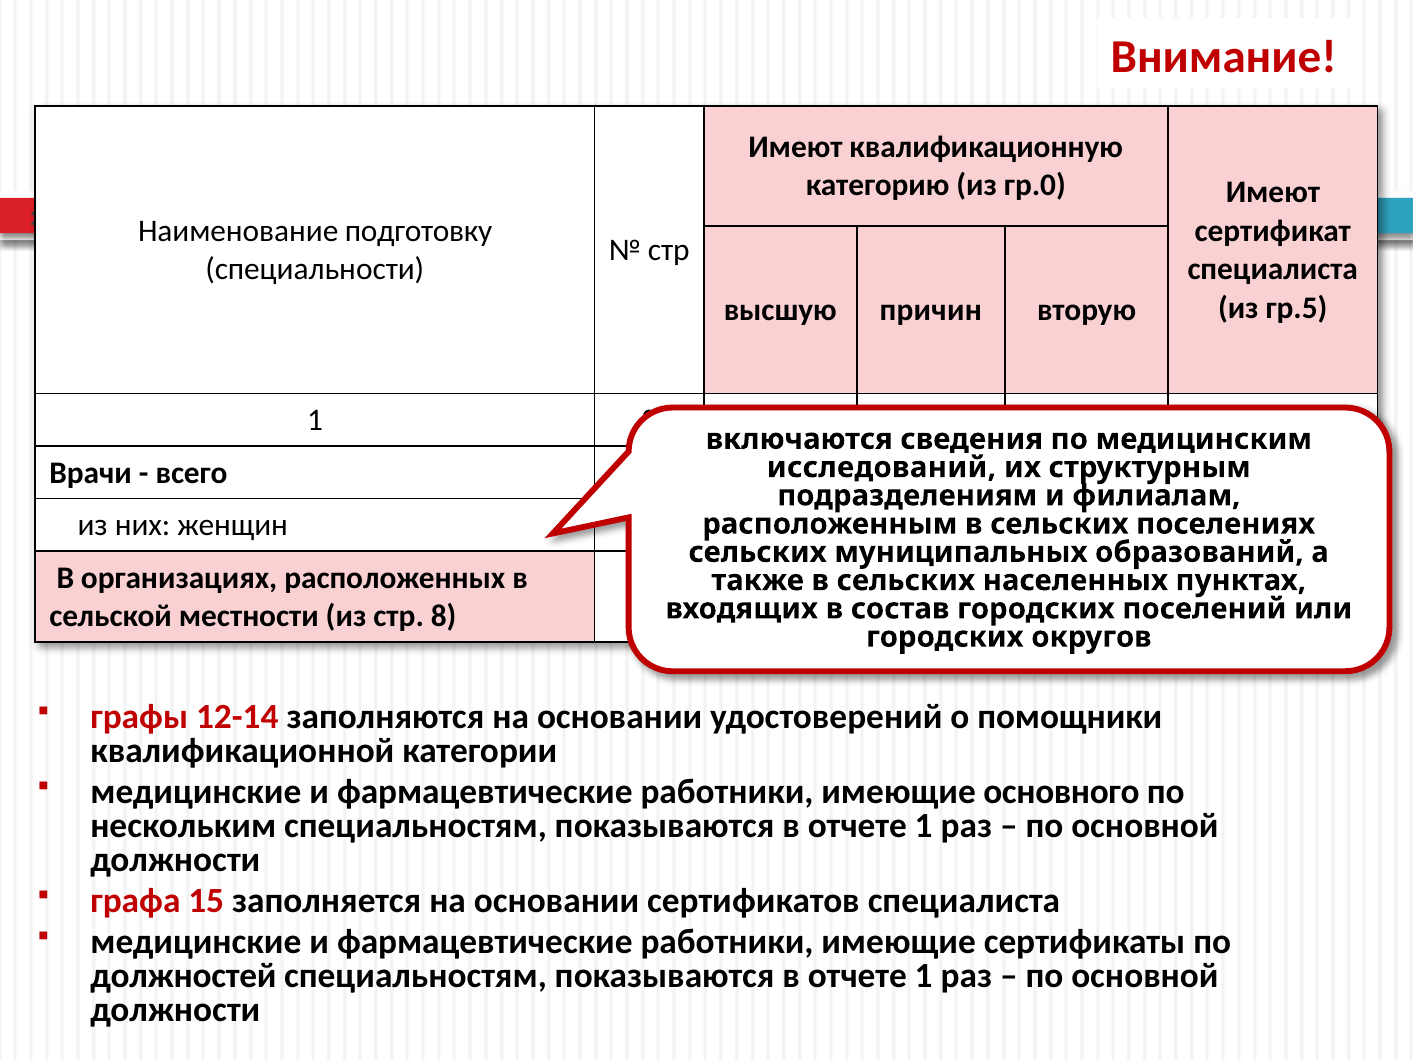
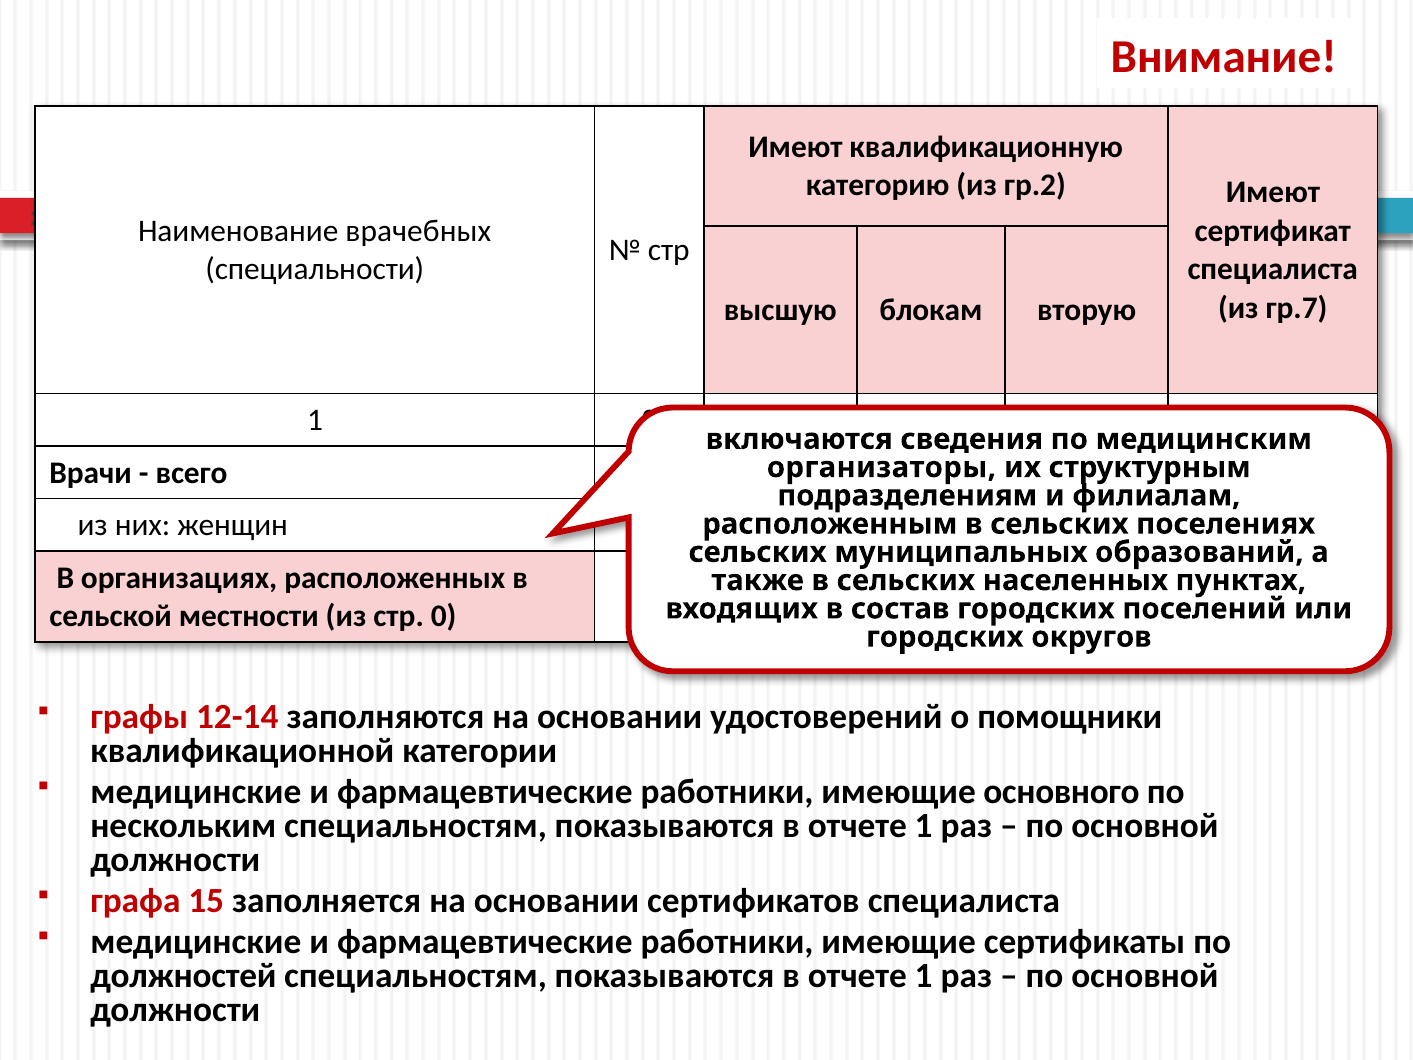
гр.0: гр.0 -> гр.2 (1035, 185)
подготовку: подготовку -> врачебных (418, 231)
гр.5: гр.5 -> гр.7 (1297, 308)
причин: причин -> блокам (931, 310)
исследований: исследований -> организаторы (881, 467)
8: 8 -> 0 (444, 616)
